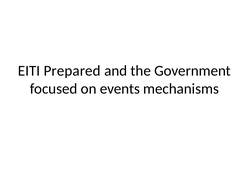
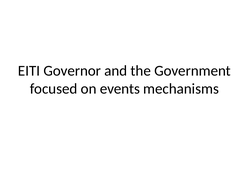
Prepared: Prepared -> Governor (72, 71)
